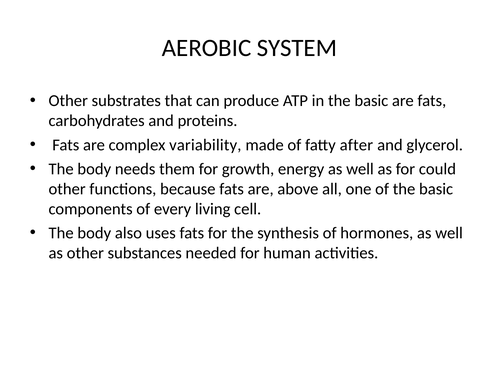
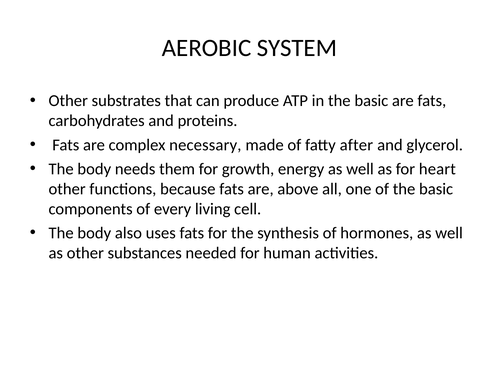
variability: variability -> necessary (205, 145)
could: could -> heart (437, 169)
